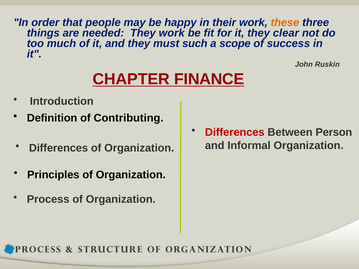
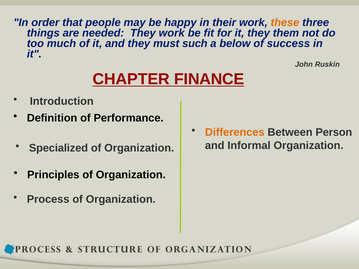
clear: clear -> them (286, 33)
scope: scope -> below (235, 43)
Contributing: Contributing -> Performance (129, 118)
Differences colour: red -> orange (235, 132)
Differences: Differences -> Specialized (58, 148)
